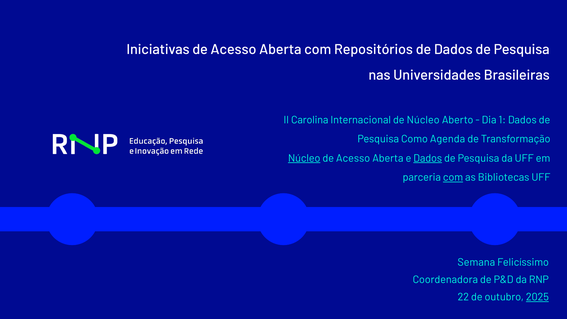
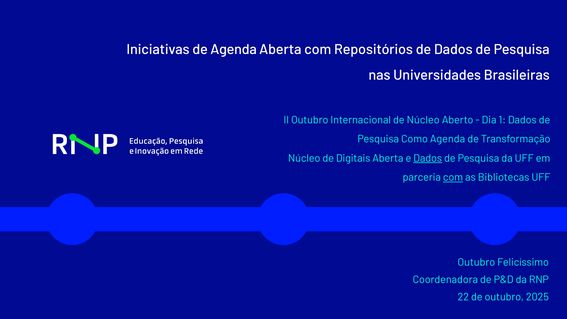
Iniciativas de Acesso: Acesso -> Agenda (234, 50)
II Carolina: Carolina -> Outubro (310, 120)
Núcleo underline: present -> none (304, 158)
Acesso: Acesso -> Digitais (353, 158)
Semana: Semana -> Outubro (476, 262)
2025 underline: present -> none (537, 297)
